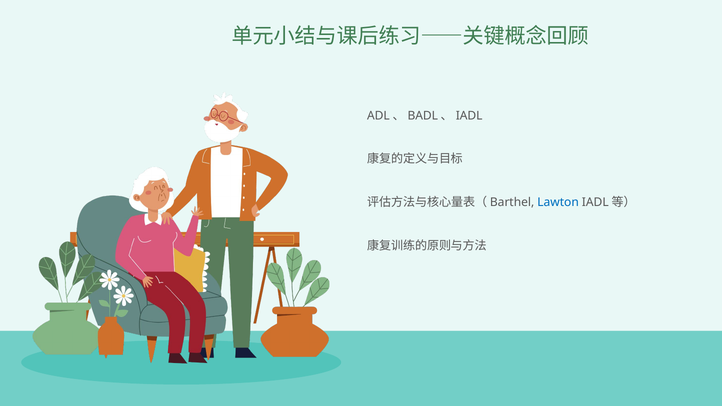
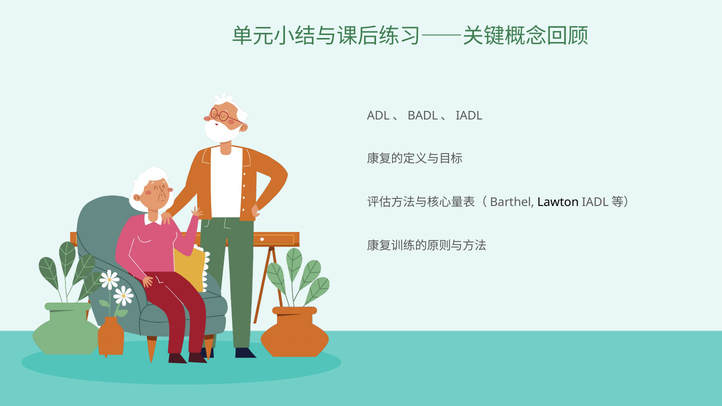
Lawton colour: blue -> black (558, 202)
